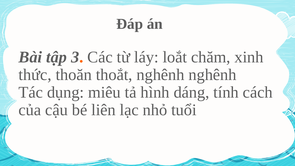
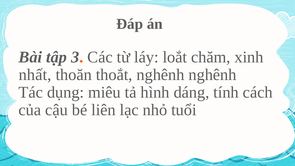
thức: thức -> nhất (35, 75)
